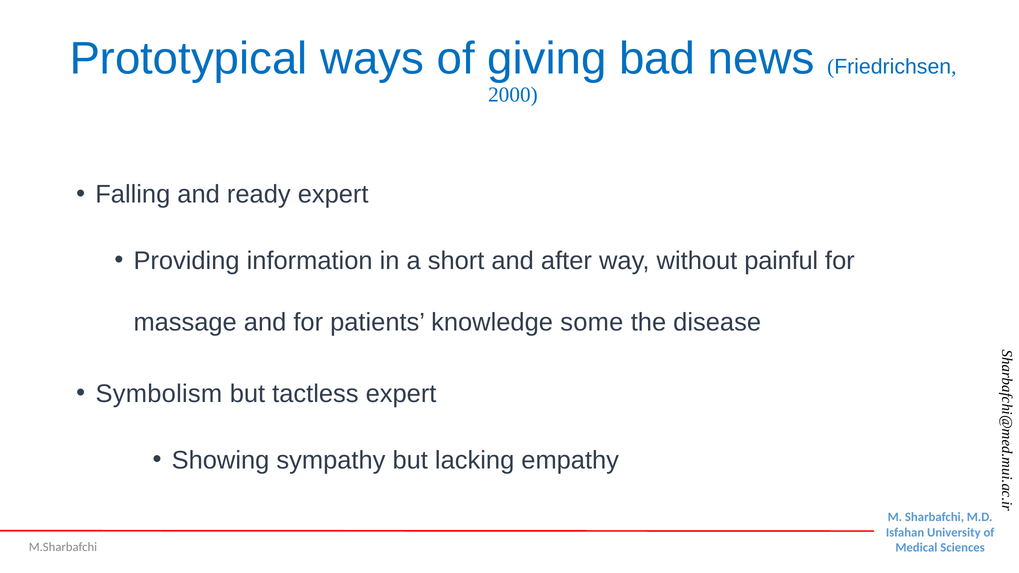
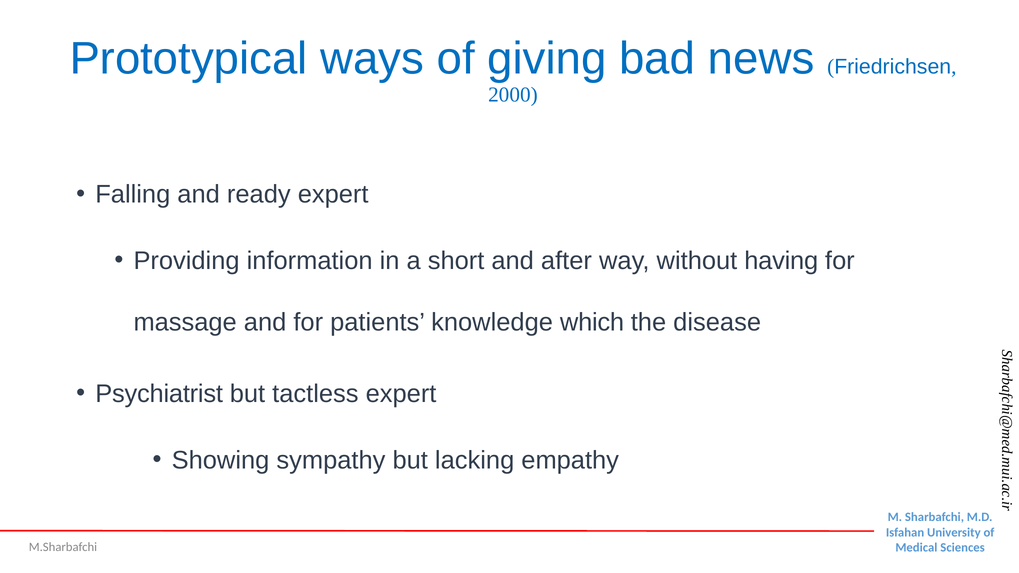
painful: painful -> having (781, 261)
some: some -> which (592, 322)
Symbolism: Symbolism -> Psychiatrist (159, 394)
